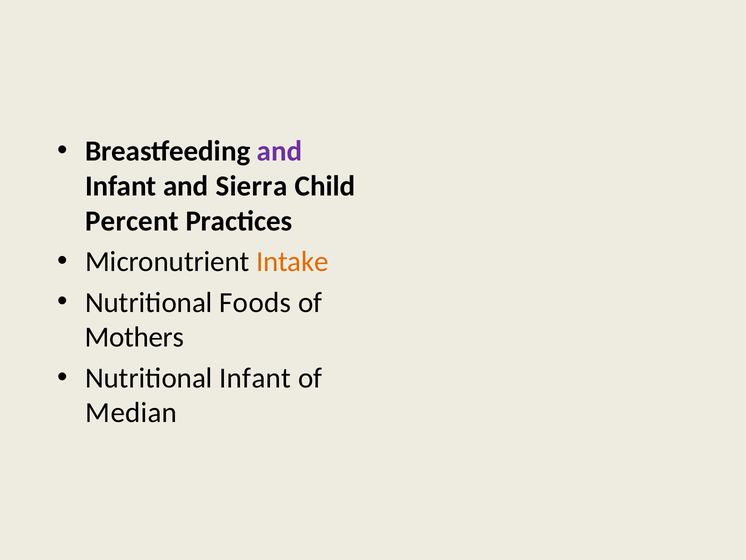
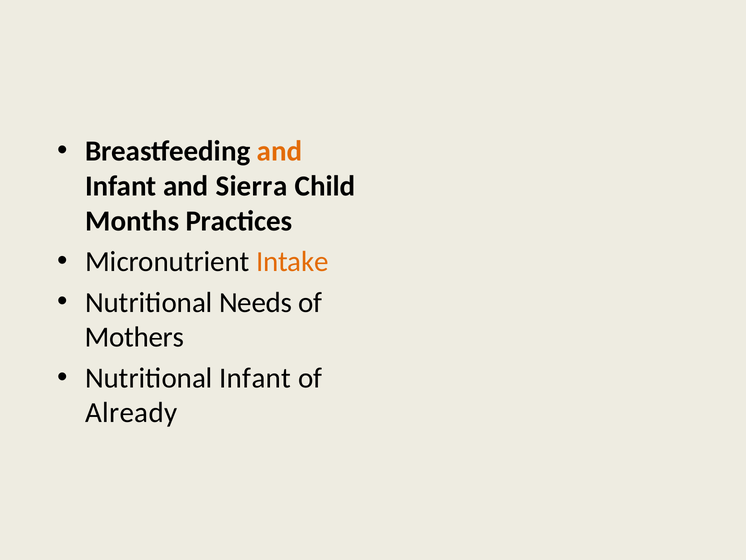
and colour: purple -> orange (280, 151)
Percent: Percent -> Months (132, 221)
Foods: Foods -> Needs (255, 302)
Median: Median -> Already (131, 413)
